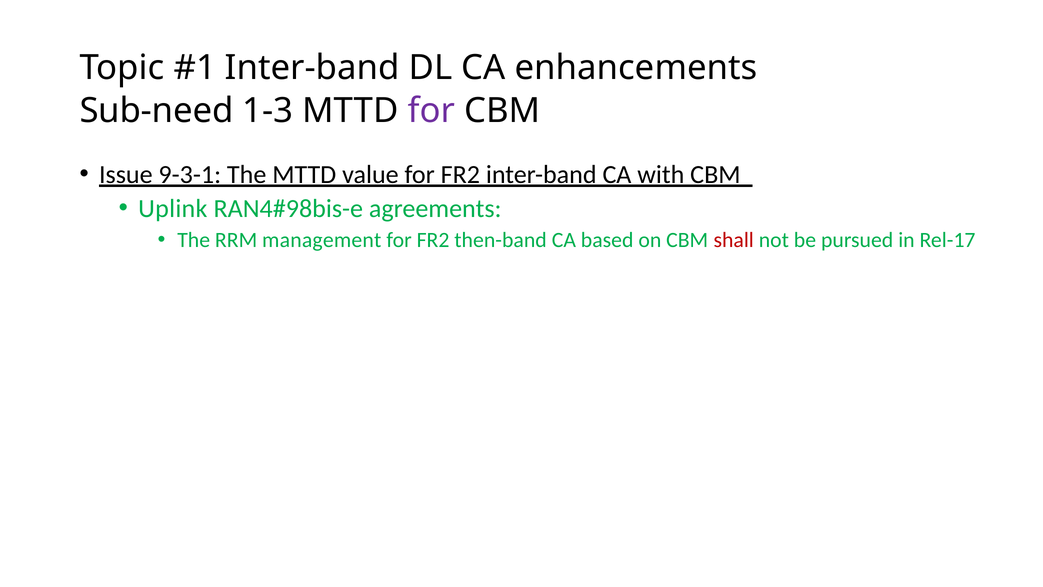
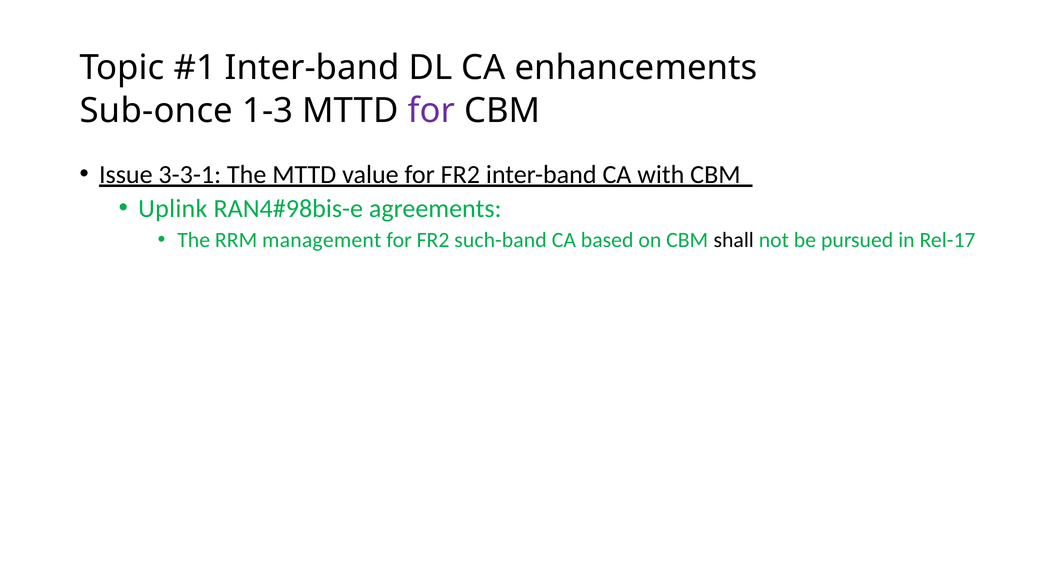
Sub-need: Sub-need -> Sub-once (156, 111)
9-3-1: 9-3-1 -> 3-3-1 (190, 174)
then-band: then-band -> such-band (501, 240)
shall colour: red -> black (734, 240)
